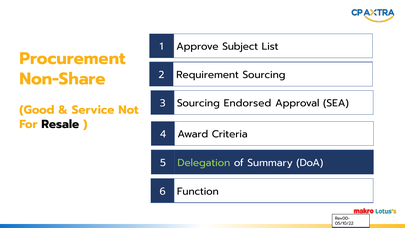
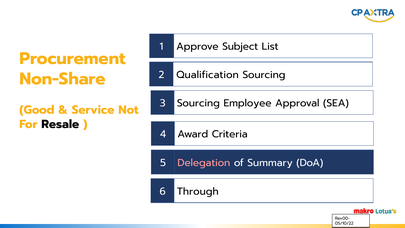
Requirement: Requirement -> Qualification (207, 75)
Endorsed: Endorsed -> Employee (248, 103)
Delegation colour: light green -> pink (204, 163)
Function: Function -> Through (198, 191)
